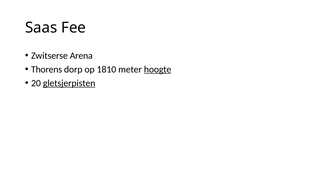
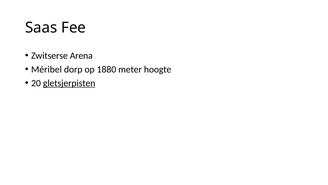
Thorens: Thorens -> Méribel (46, 69)
1810: 1810 -> 1880 (106, 69)
hoogte underline: present -> none (158, 69)
